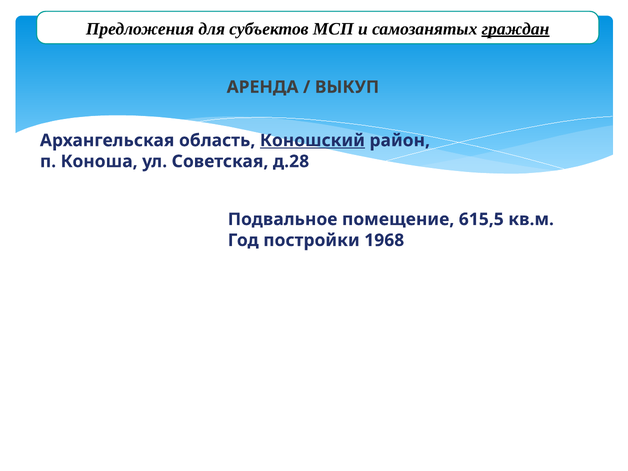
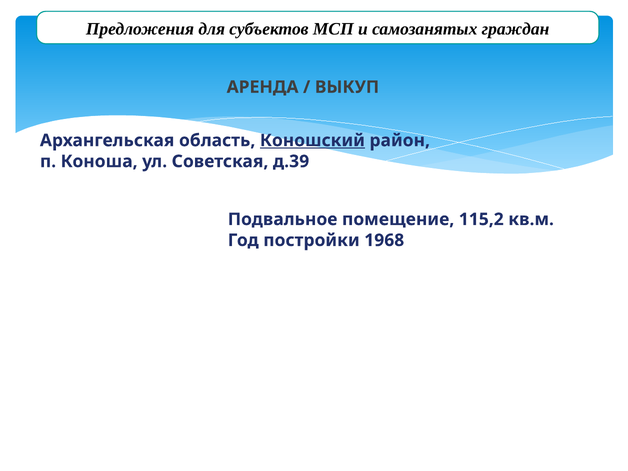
граждан underline: present -> none (516, 29)
д.28: д.28 -> д.39 (291, 161)
615,5: 615,5 -> 115,2 (481, 219)
